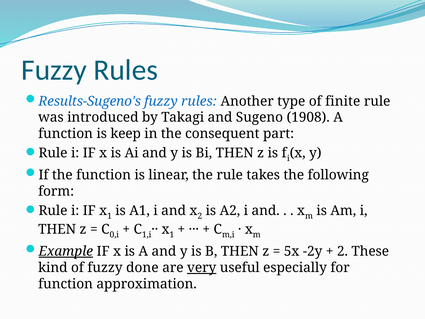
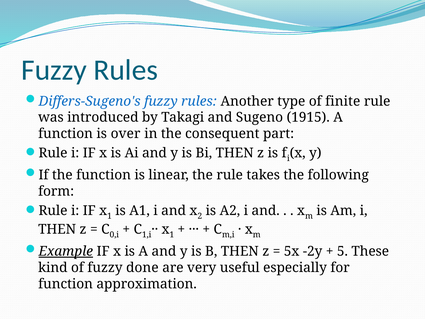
Results-Sugeno's: Results-Sugeno's -> Differs-Sugeno's (90, 101)
1908: 1908 -> 1915 (308, 117)
keep: keep -> over (126, 134)
2: 2 -> 5 (342, 251)
very underline: present -> none (202, 267)
